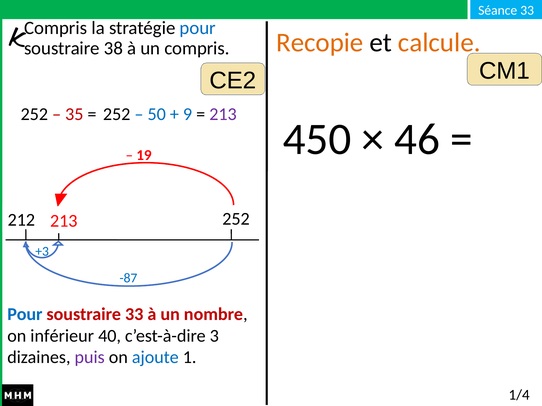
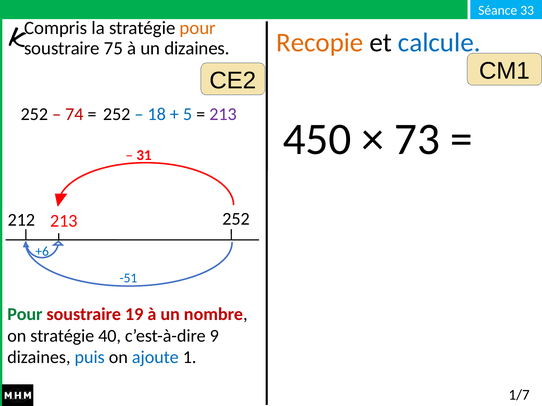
pour colour: blue -> orange (198, 28)
calcule colour: orange -> blue (439, 43)
38: 38 -> 75 (113, 48)
un compris: compris -> dizaines (197, 48)
35: 35 -> 74 (74, 114)
50: 50 -> 18 (157, 114)
9: 9 -> 5 (188, 114)
46: 46 -> 73 (417, 140)
19: 19 -> 31 (144, 155)
+3: +3 -> +6 (42, 252)
-87: -87 -> -51 (128, 279)
Pour colour: blue -> green (25, 314)
soustraire 33: 33 -> 19 (134, 314)
on inférieur: inférieur -> stratégie (62, 336)
3: 3 -> 9 (214, 336)
puis colour: purple -> blue (90, 358)
1/4: 1/4 -> 1/7 (519, 395)
